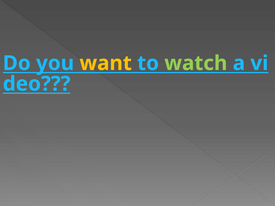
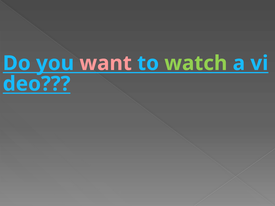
want colour: yellow -> pink (106, 63)
